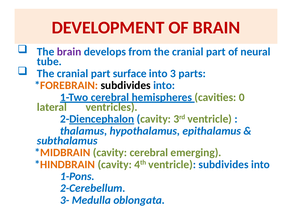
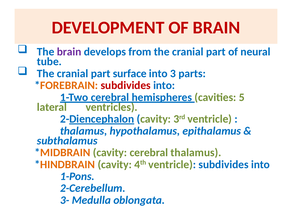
subdivides colour: black -> red (126, 85)
0: 0 -> 5 (242, 97)
cerebral emerging: emerging -> thalamus (196, 153)
